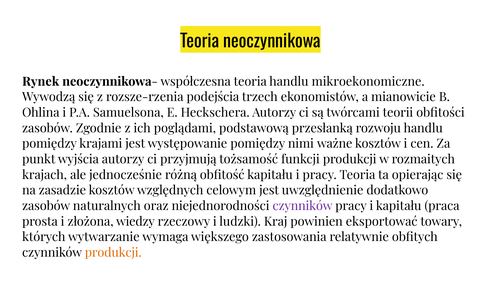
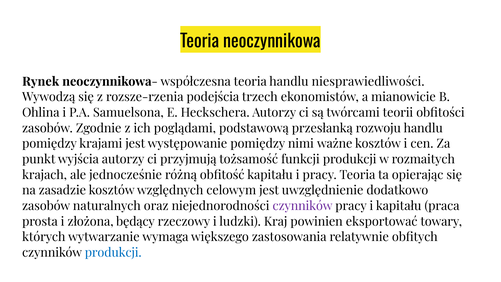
mikroekonomiczne: mikroekonomiczne -> niesprawiedliwości (368, 82)
wiedzy: wiedzy -> będący (135, 221)
produkcji colour: orange -> blue (113, 253)
